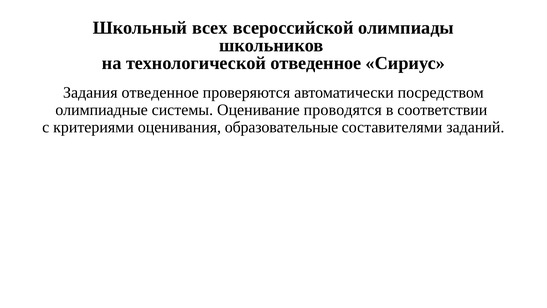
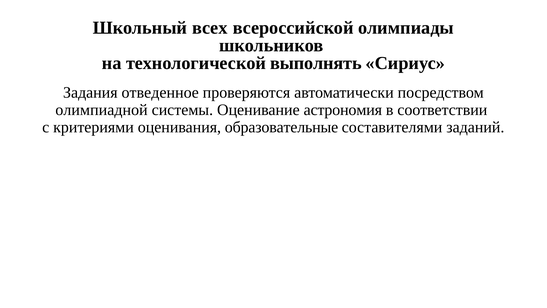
технологической отведенное: отведенное -> выполнять (316, 63)
олимпиадные: олимпиадные -> олимпиадной (102, 110)
проводятся: проводятся -> астрономия (343, 110)
